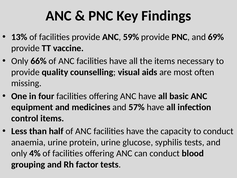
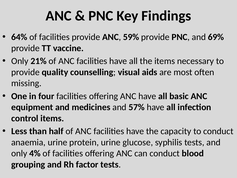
13%: 13% -> 64% (19, 37)
66%: 66% -> 21% (39, 61)
